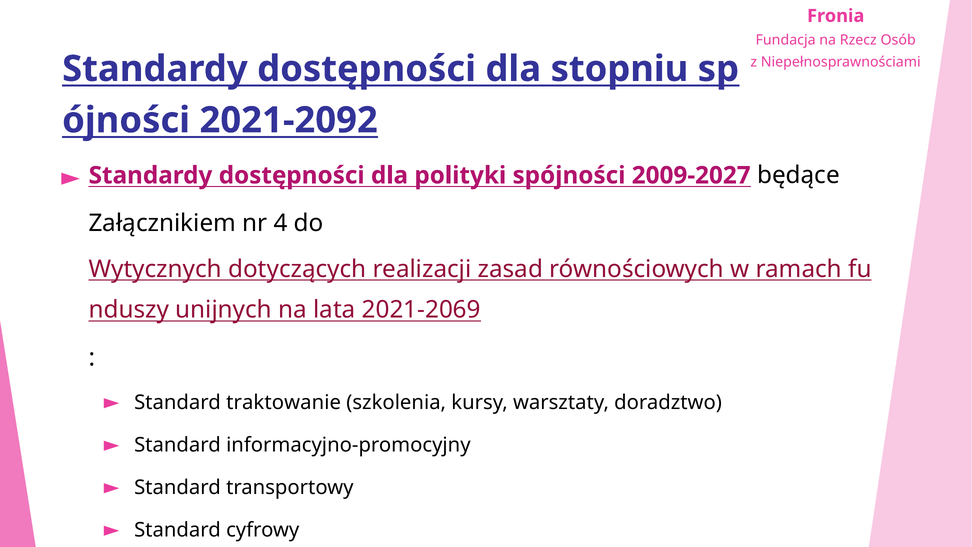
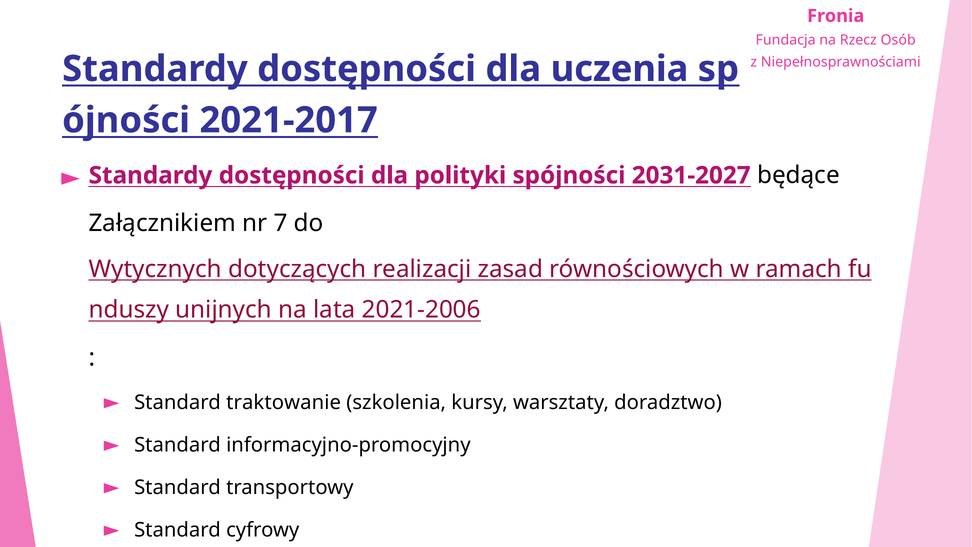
stopniu: stopniu -> uczenia (620, 69)
2021-2092: 2021-2092 -> 2021-2017 (289, 120)
2009-2027: 2009-2027 -> 2031-2027 (691, 175)
4: 4 -> 7 (281, 223)
2021‑2069: 2021‑2069 -> 2021‑2006 (421, 310)
